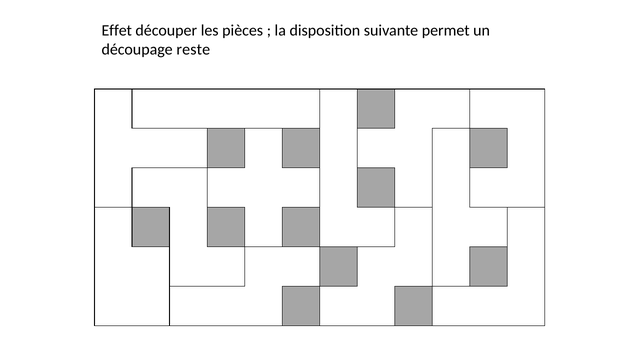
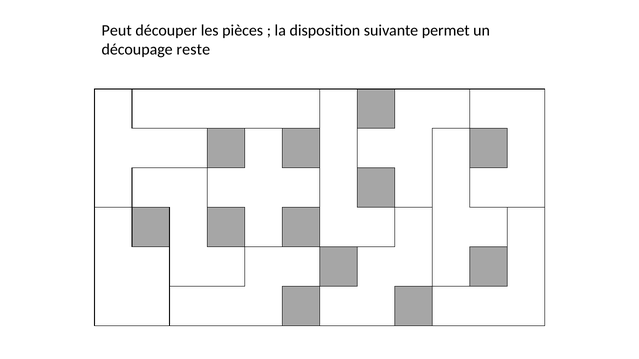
Effet: Effet -> Peut (117, 31)
